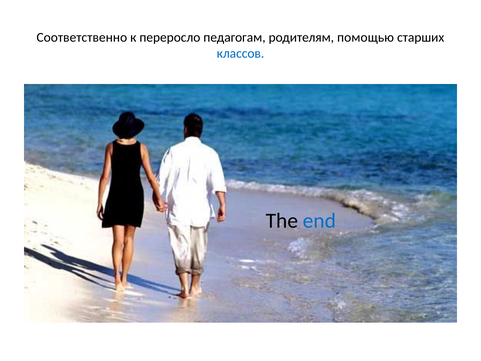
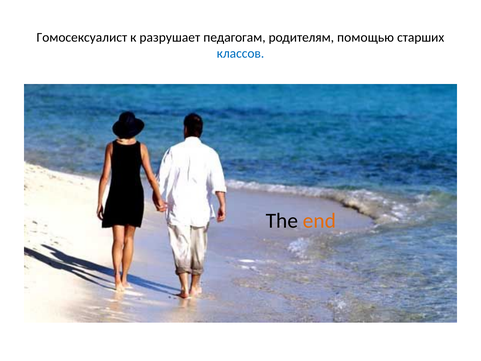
Соответственно: Соответственно -> Гомосексуалист (82, 37)
переросло: переросло -> разрушает (170, 37)
end colour: blue -> orange (319, 221)
